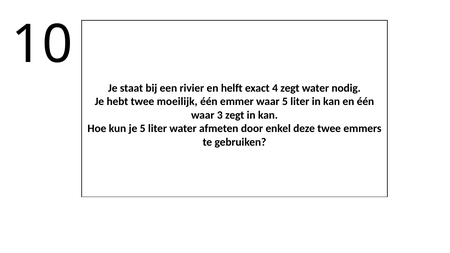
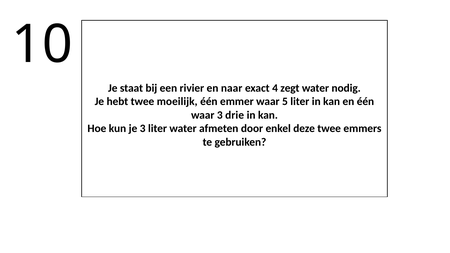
helft: helft -> naar (232, 88)
3 zegt: zegt -> drie (235, 115)
je 5: 5 -> 3 (143, 129)
